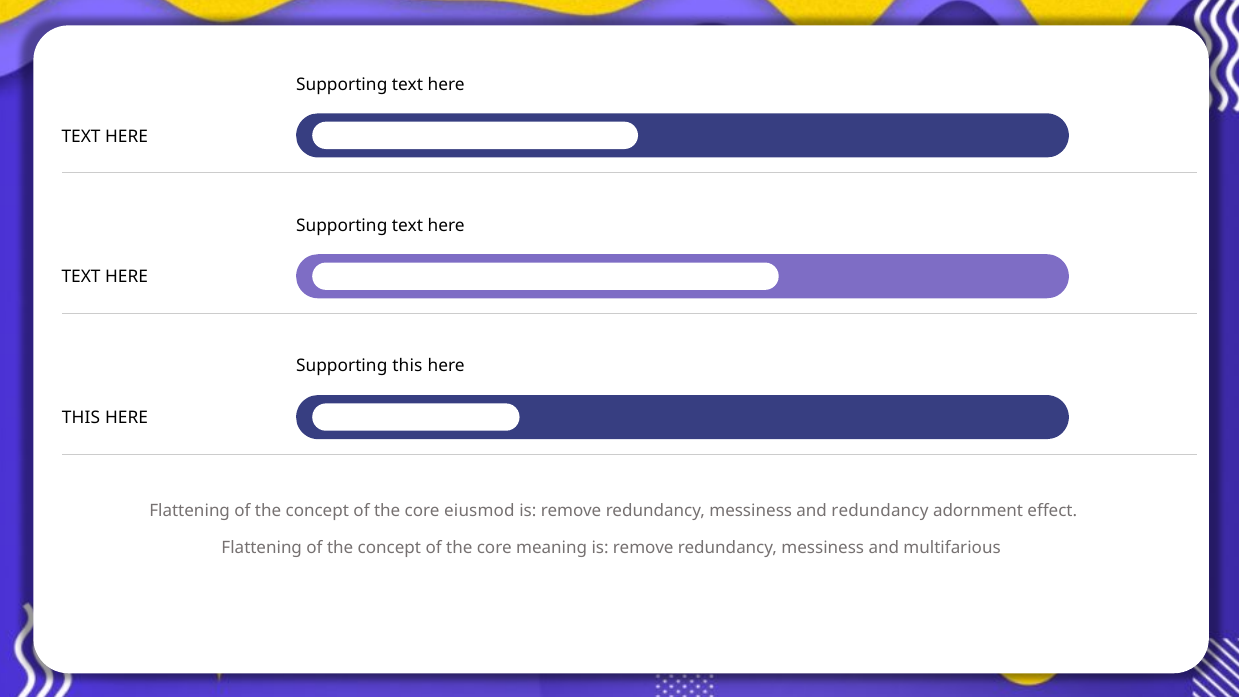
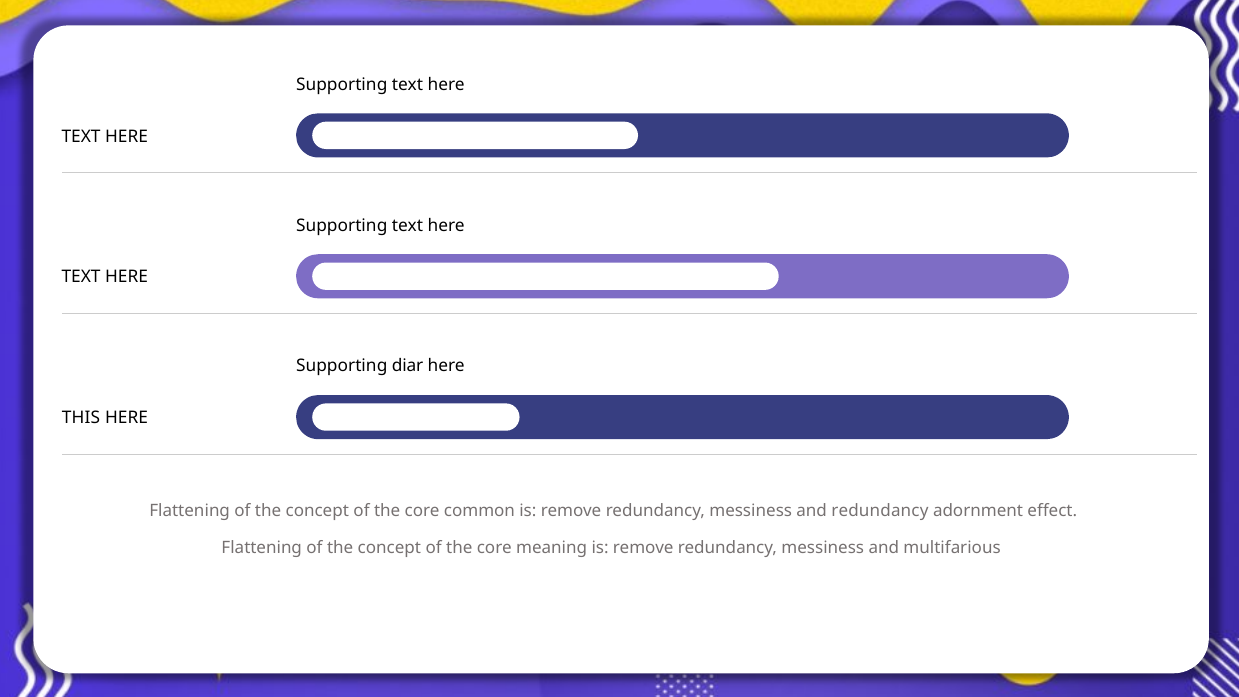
Supporting this: this -> diar (408, 366)
eiusmod: eiusmod -> common (480, 511)
